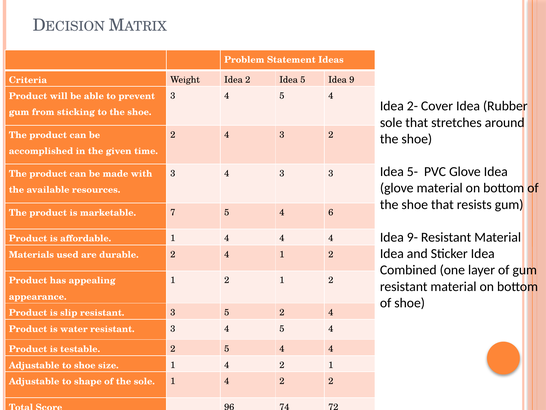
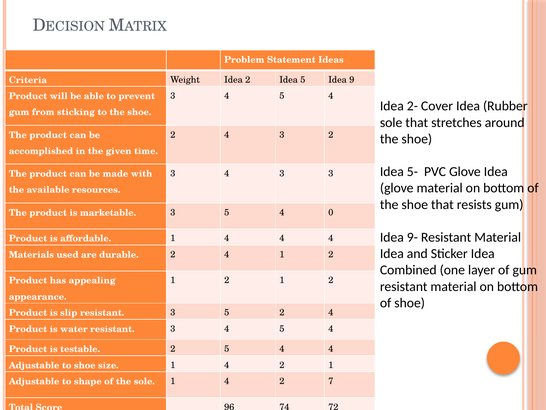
marketable 7: 7 -> 3 (173, 212)
6: 6 -> 0 (331, 212)
2 2: 2 -> 7 (331, 381)
